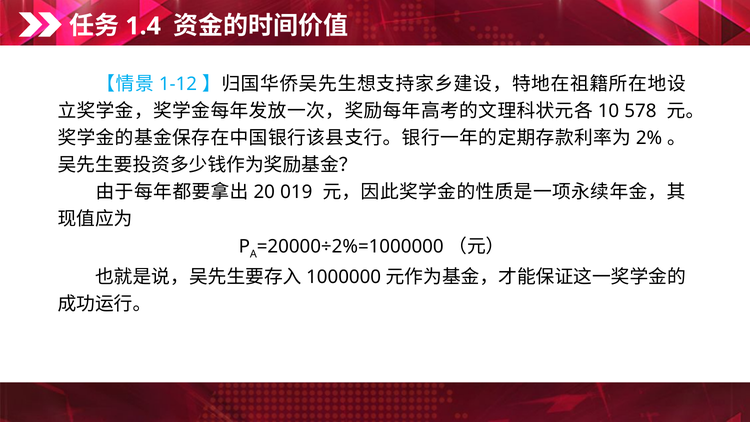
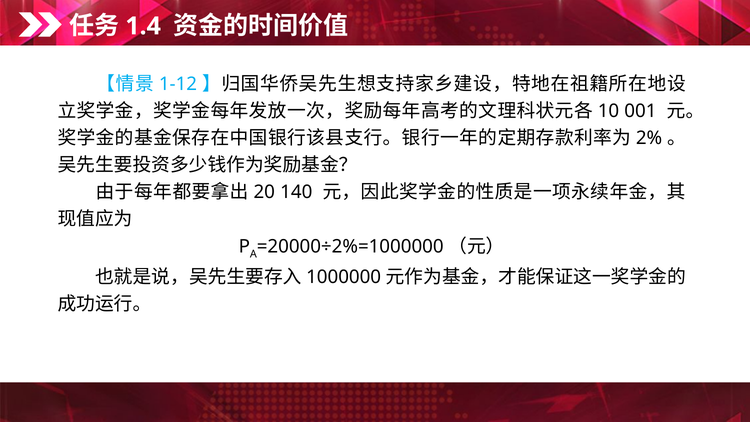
578: 578 -> 001 (640, 111)
019: 019 -> 140 (296, 192)
